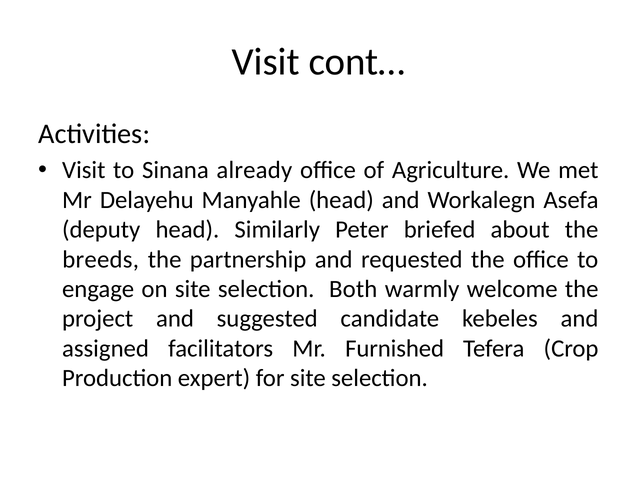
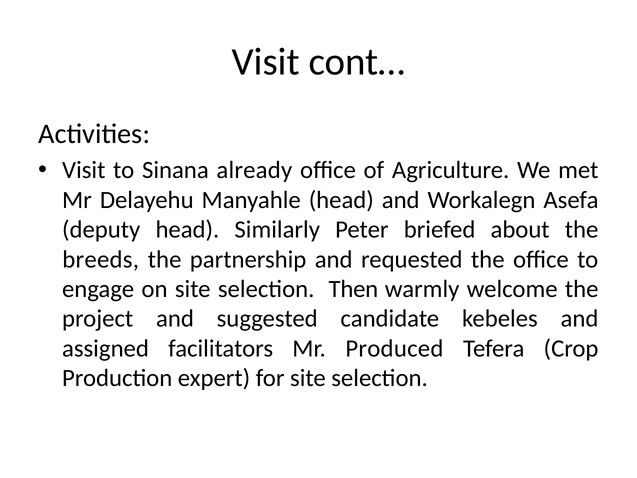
Both: Both -> Then (353, 289)
Furnished: Furnished -> Produced (394, 348)
